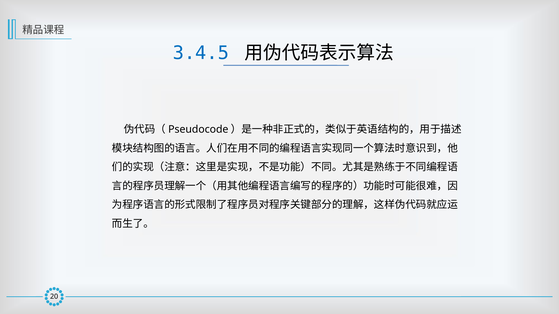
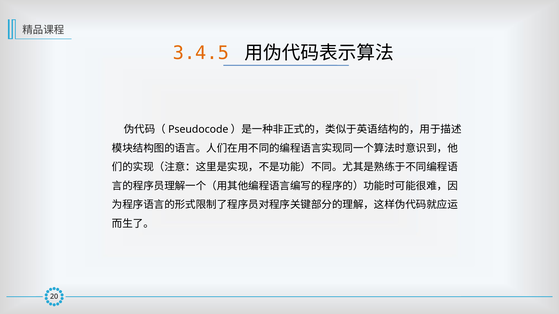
3.4.5 colour: blue -> orange (201, 53)
